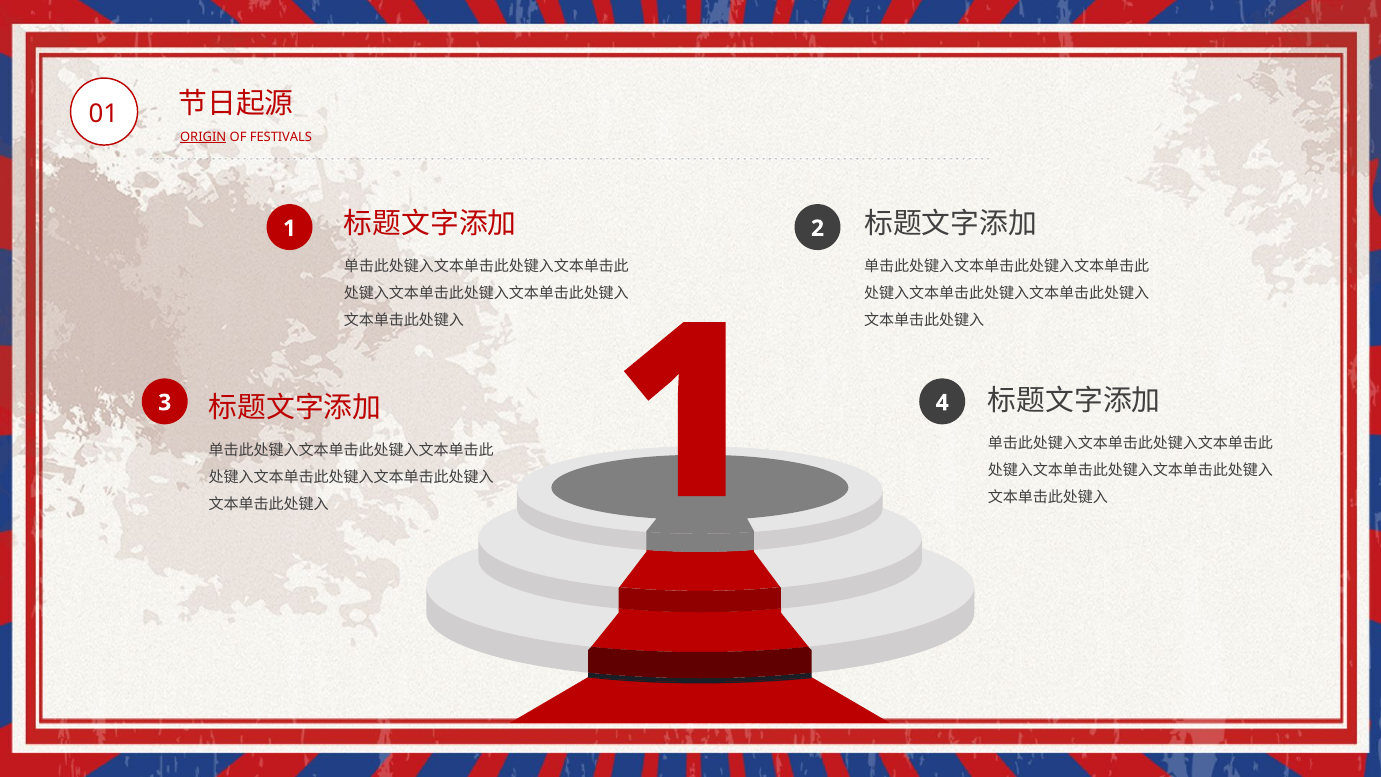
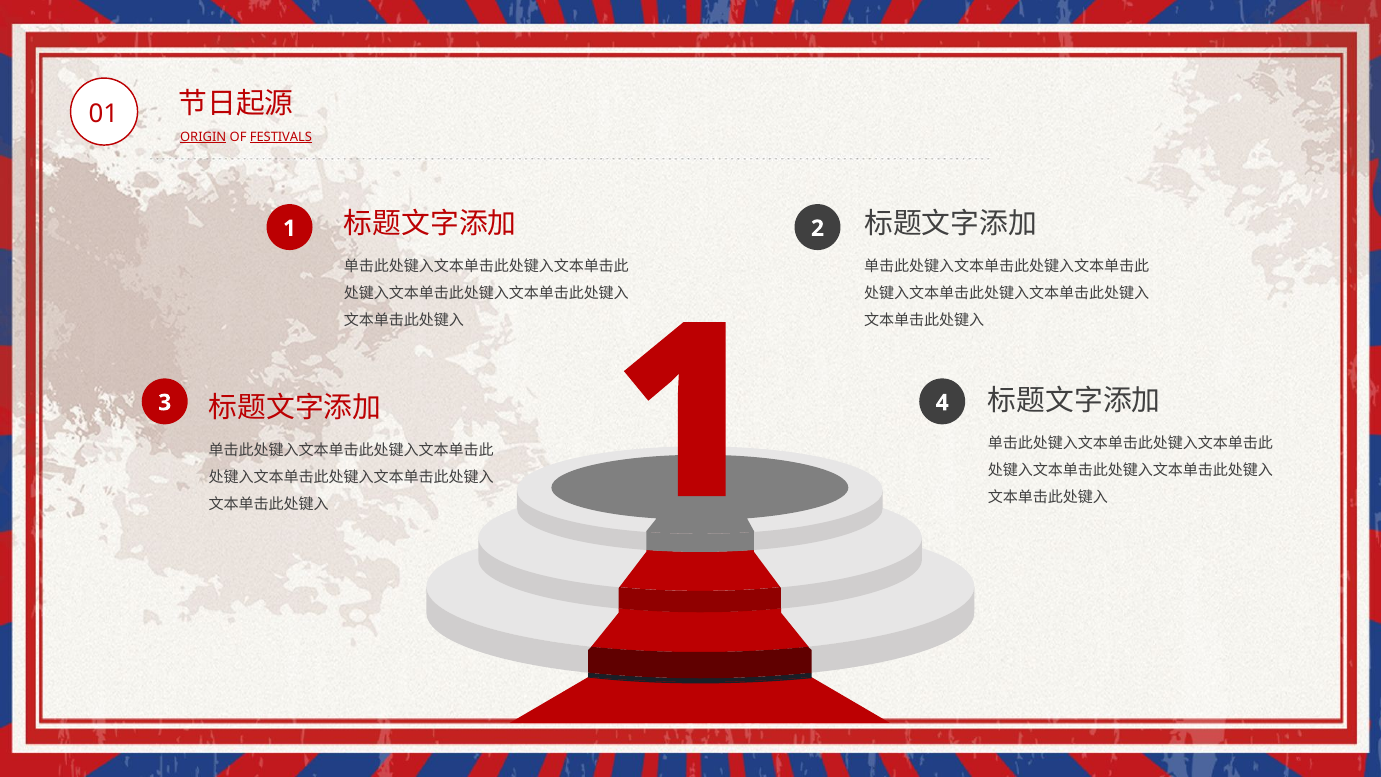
FESTIVALS underline: none -> present (281, 137)
